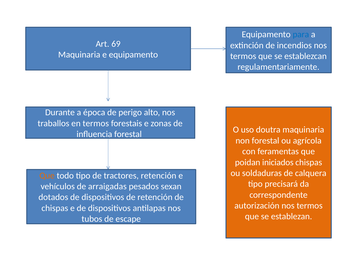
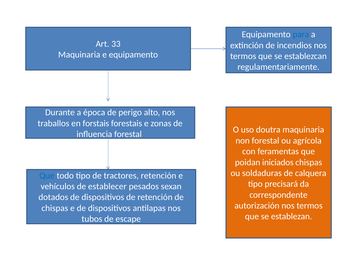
69: 69 -> 33 (116, 44)
en termos: termos -> forstais (96, 123)
Que colour: orange -> blue (47, 175)
arraigadas: arraigadas -> establecer (107, 186)
